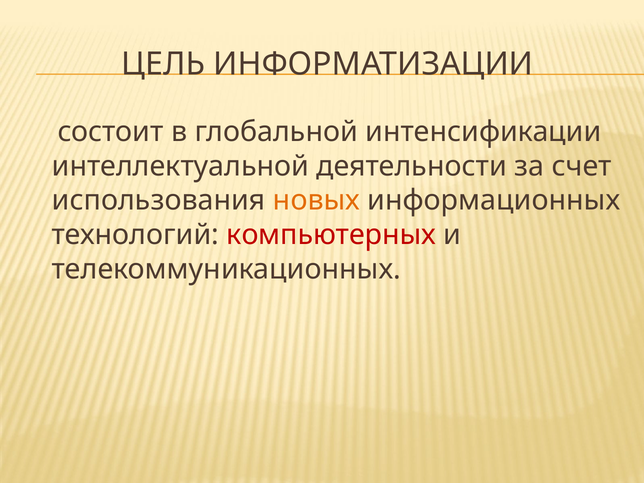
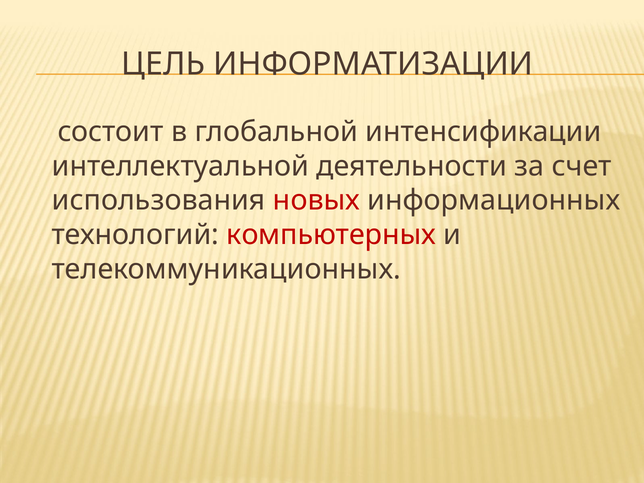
новых colour: orange -> red (317, 201)
